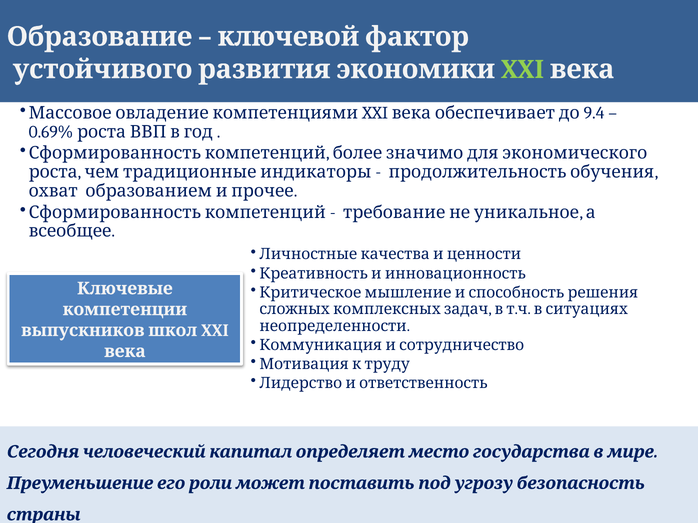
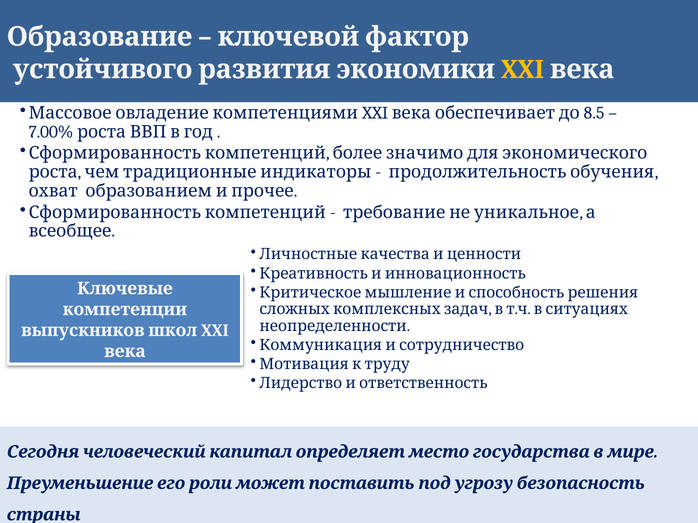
XXI colour: light green -> yellow (523, 69)
9.4: 9.4 -> 8.5 (594, 113)
0.69%: 0.69% -> 7.00% (51, 132)
